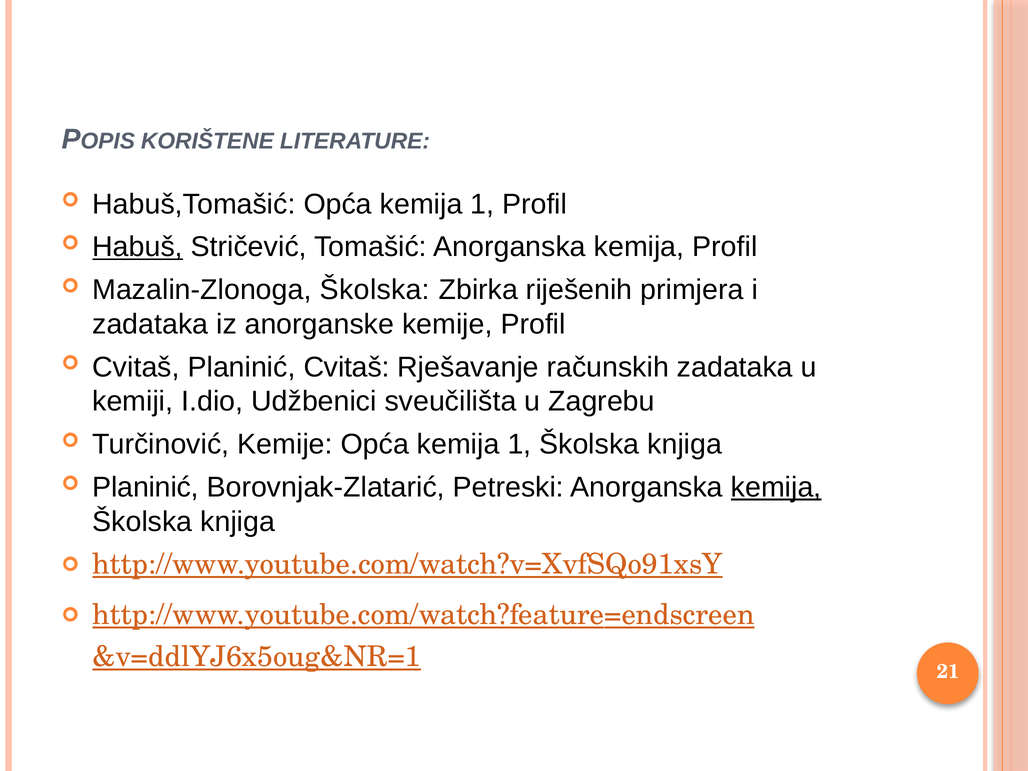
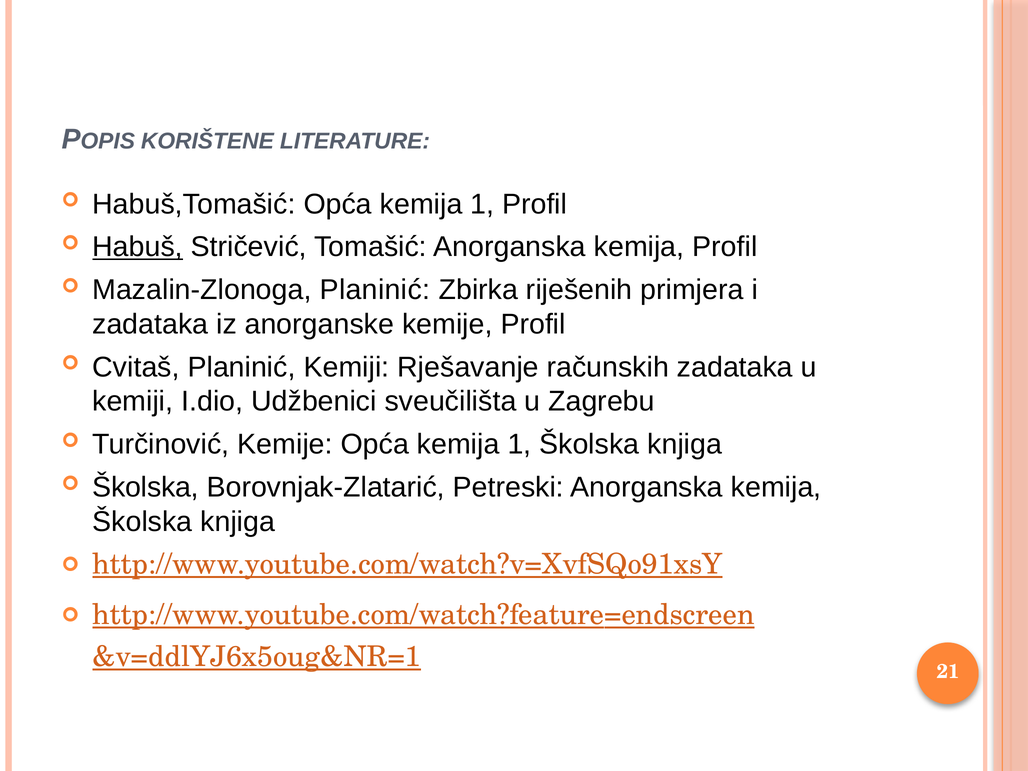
Mazalin-Zlonoga Školska: Školska -> Planinić (375, 290)
Planinić Cvitaš: Cvitaš -> Kemiji (346, 367)
Planinić: Planinić -> Školska (146, 487)
kemija underline: present -> none (776, 487)
